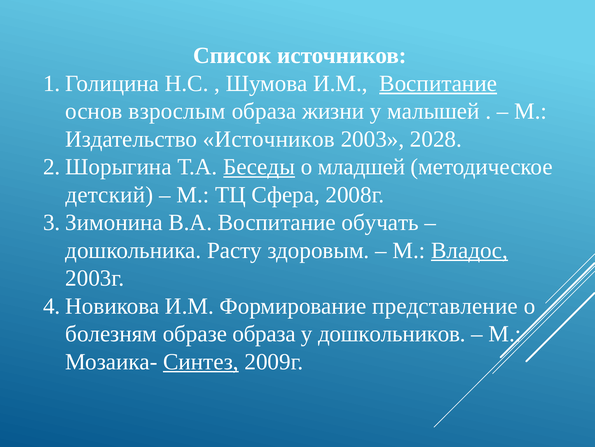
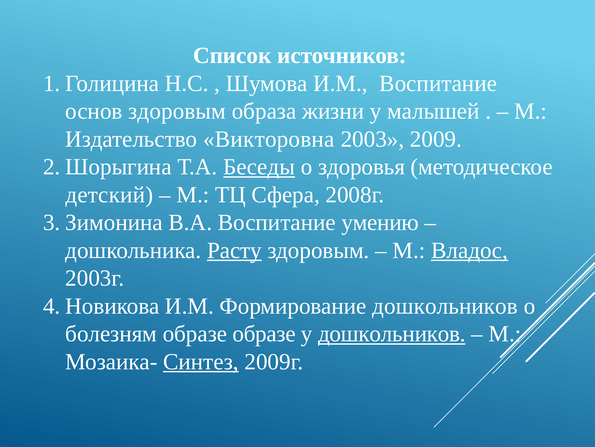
Воспитание underline: present -> none (438, 83)
основ взрослым: взрослым -> здоровым (177, 111)
Издательство Источников: Источников -> Викторовна (269, 139)
2028: 2028 -> 2009 (436, 139)
младшей: младшей -> здоровья (362, 167)
обучать: обучать -> умению (380, 222)
Расту underline: none -> present (234, 250)
Формирование представление: представление -> дошкольников (445, 306)
образе образа: образа -> образе (264, 333)
дошкольников underline: none -> present (392, 333)
